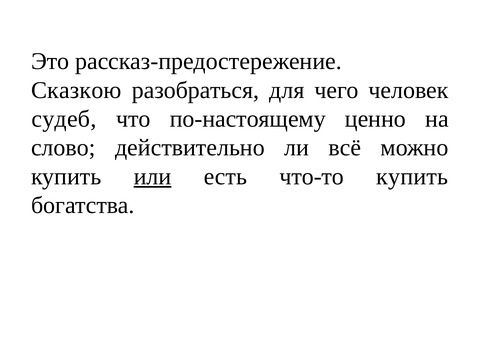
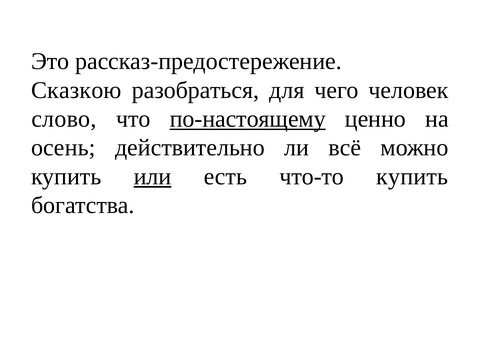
судеб: судеб -> слово (64, 119)
по-настоящему underline: none -> present (248, 119)
слово: слово -> осень (63, 148)
